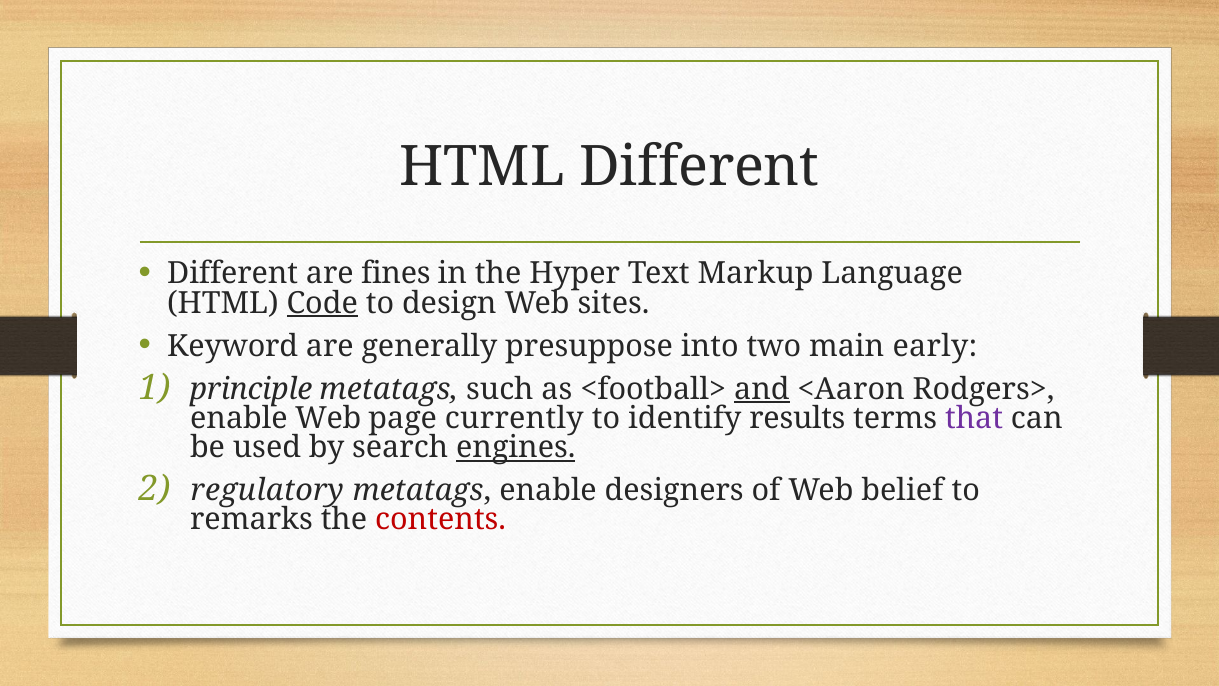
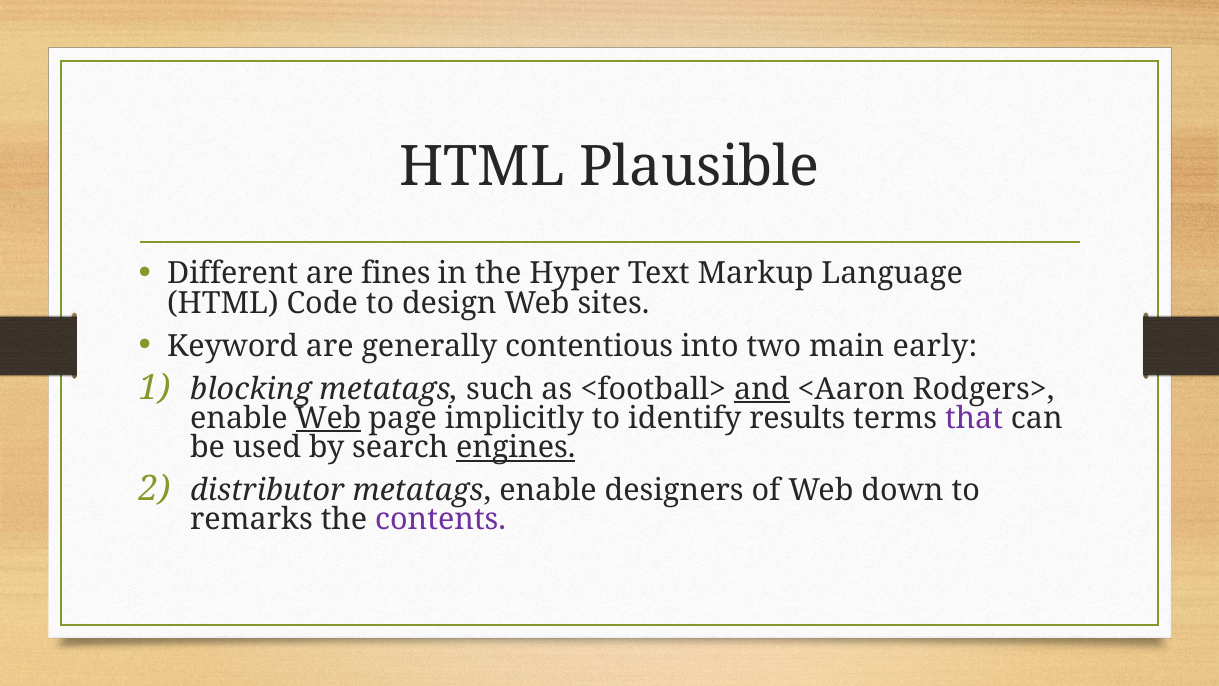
HTML Different: Different -> Plausible (700, 167)
Code underline: present -> none (322, 303)
presuppose: presuppose -> contentious (589, 346)
principle: principle -> blocking (251, 389)
Web underline: none -> present (328, 418)
currently: currently -> implicitly (514, 418)
regulatory: regulatory -> distributor (267, 490)
belief: belief -> down (902, 490)
contents colour: red -> purple (441, 520)
